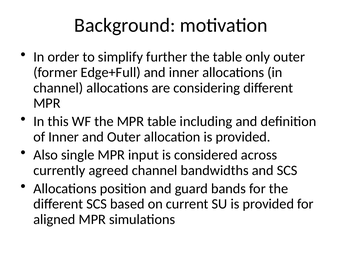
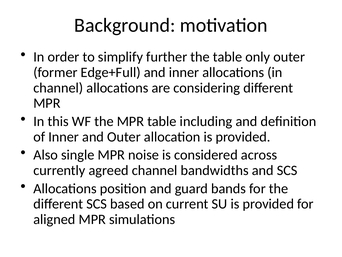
input: input -> noise (144, 155)
